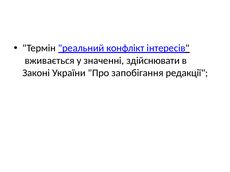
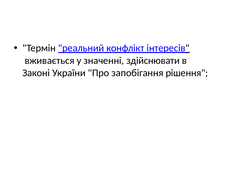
редакції: редакції -> рішення (187, 73)
